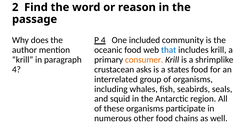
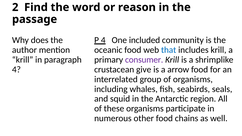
consumer colour: orange -> purple (144, 60)
asks: asks -> give (144, 69)
states: states -> arrow (178, 69)
